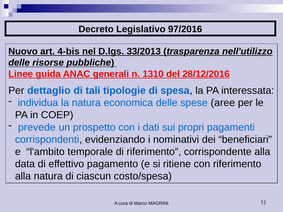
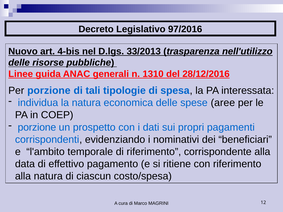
Per dettaglio: dettaglio -> porzione (49, 91)
prevede: prevede -> porzione (37, 127)
